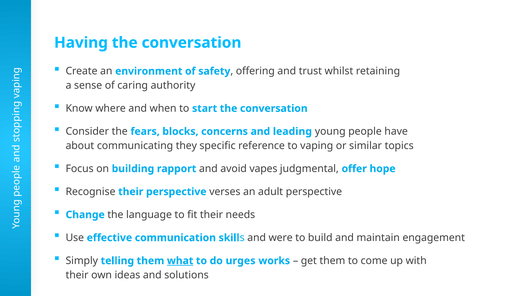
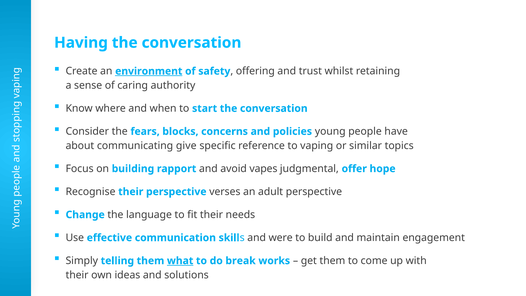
environment underline: none -> present (149, 71)
leading: leading -> policies (292, 131)
they: they -> give (186, 146)
urges: urges -> break (241, 261)
